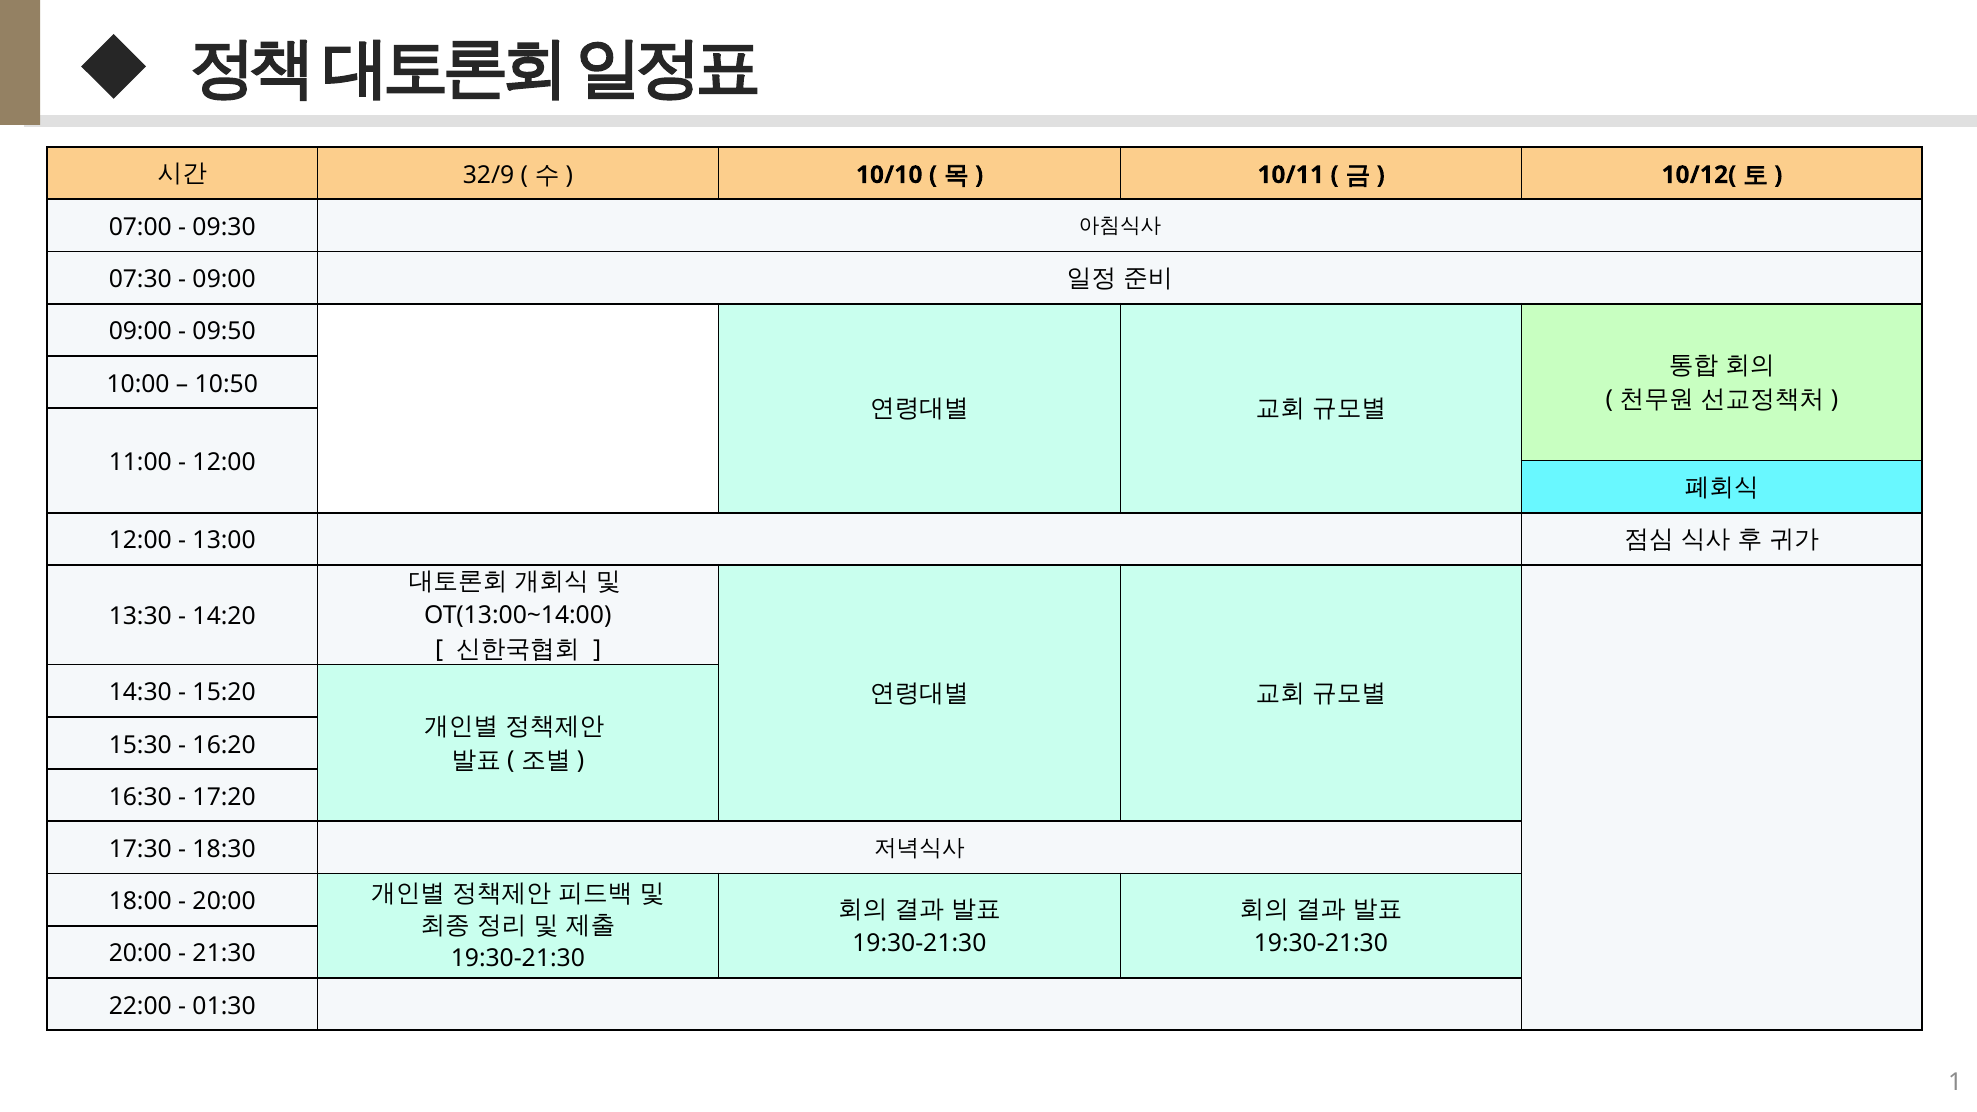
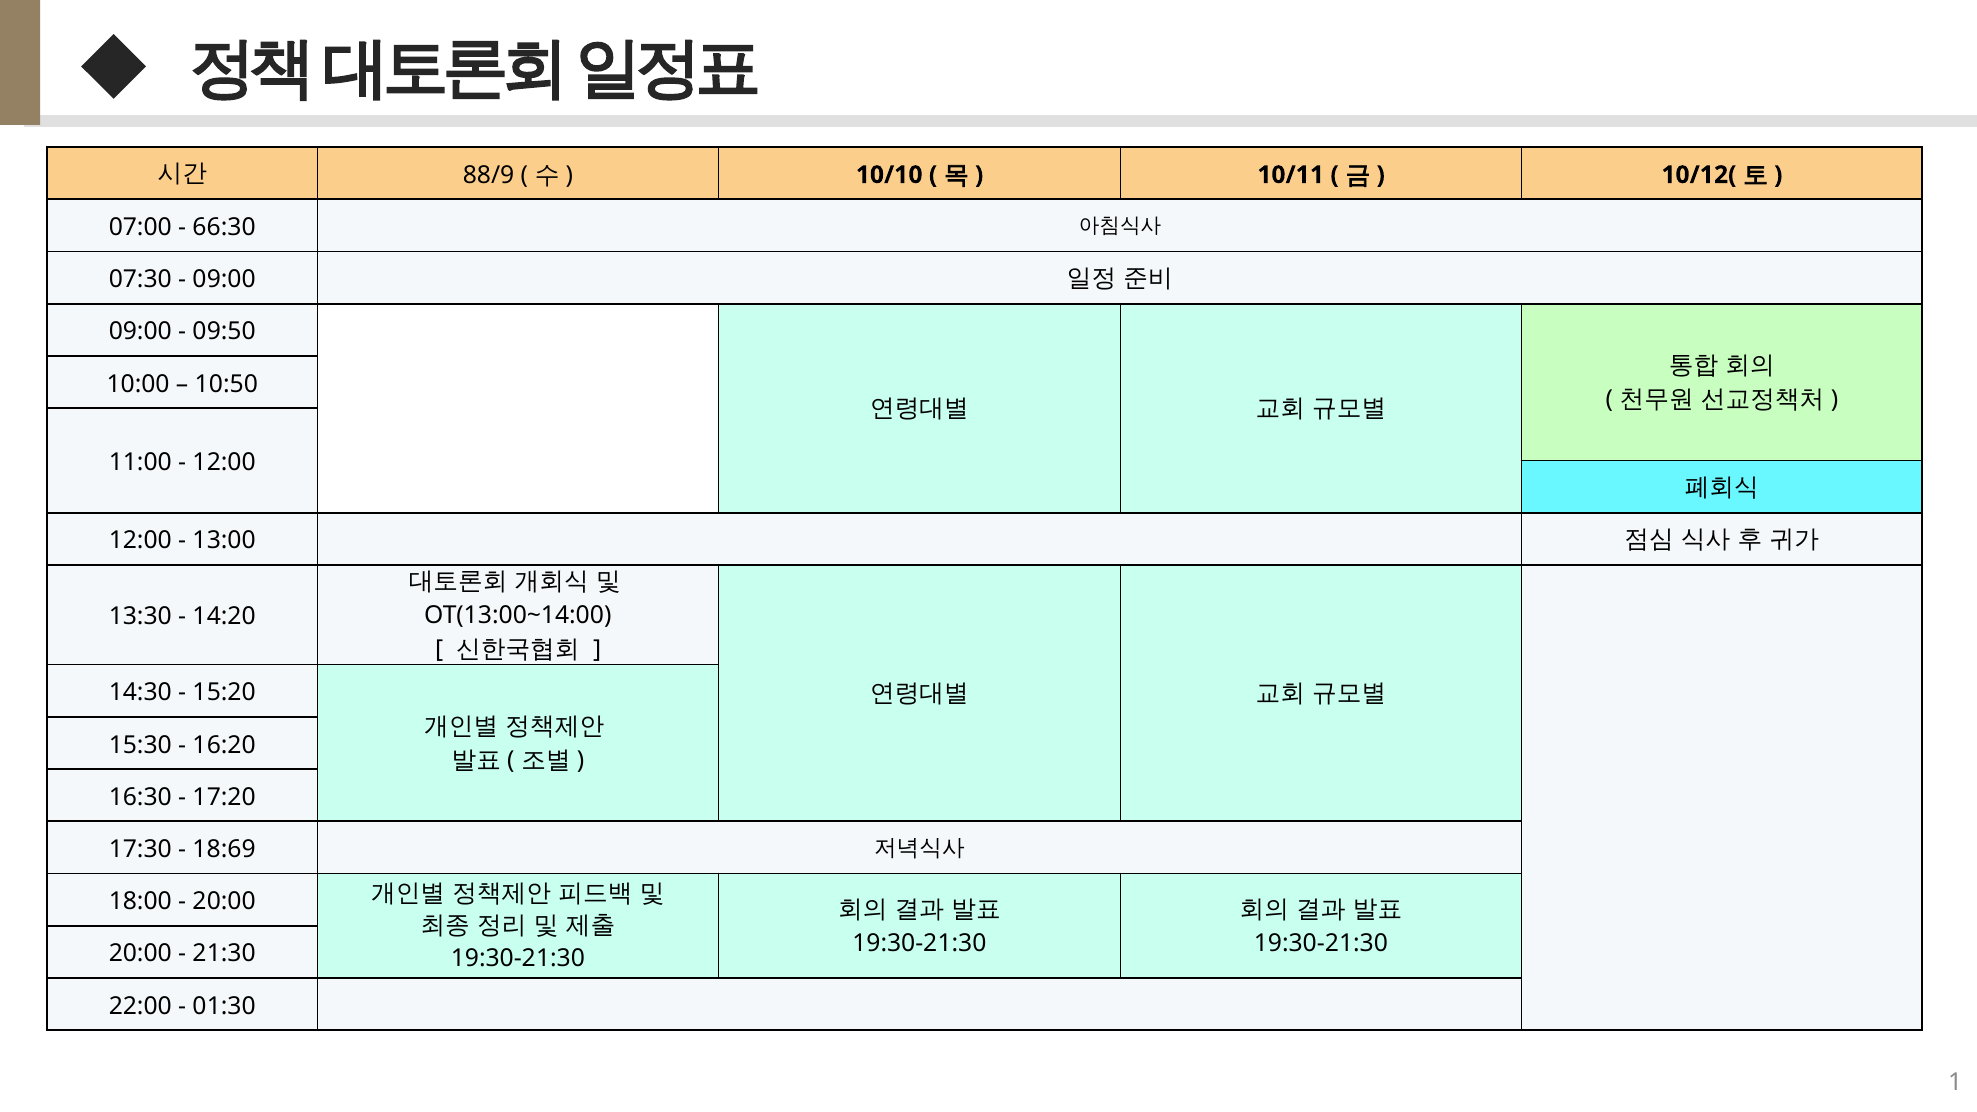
32/9: 32/9 -> 88/9 (489, 175)
09:30: 09:30 -> 66:30 (224, 227)
18:30: 18:30 -> 18:69 (224, 849)
